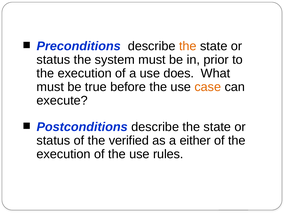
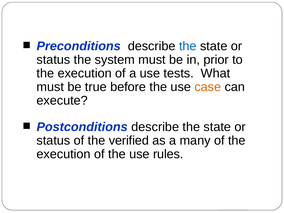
the colour: orange -> blue (188, 46)
does: does -> tests (179, 73)
either: either -> many (195, 141)
